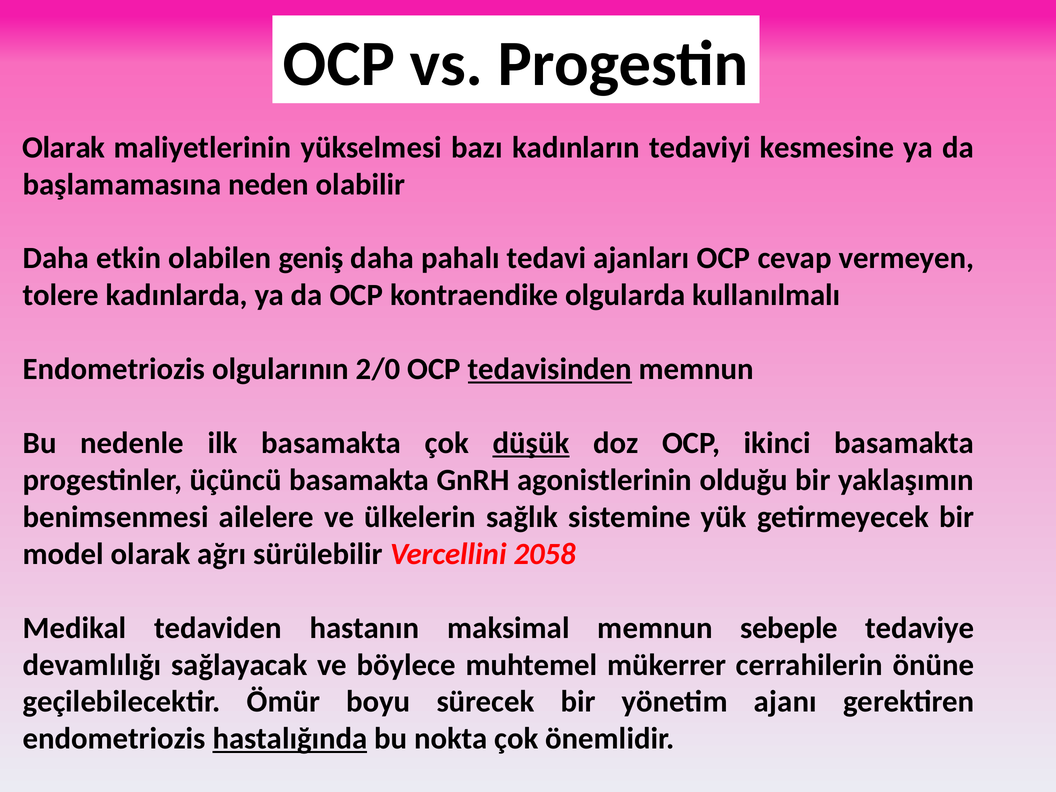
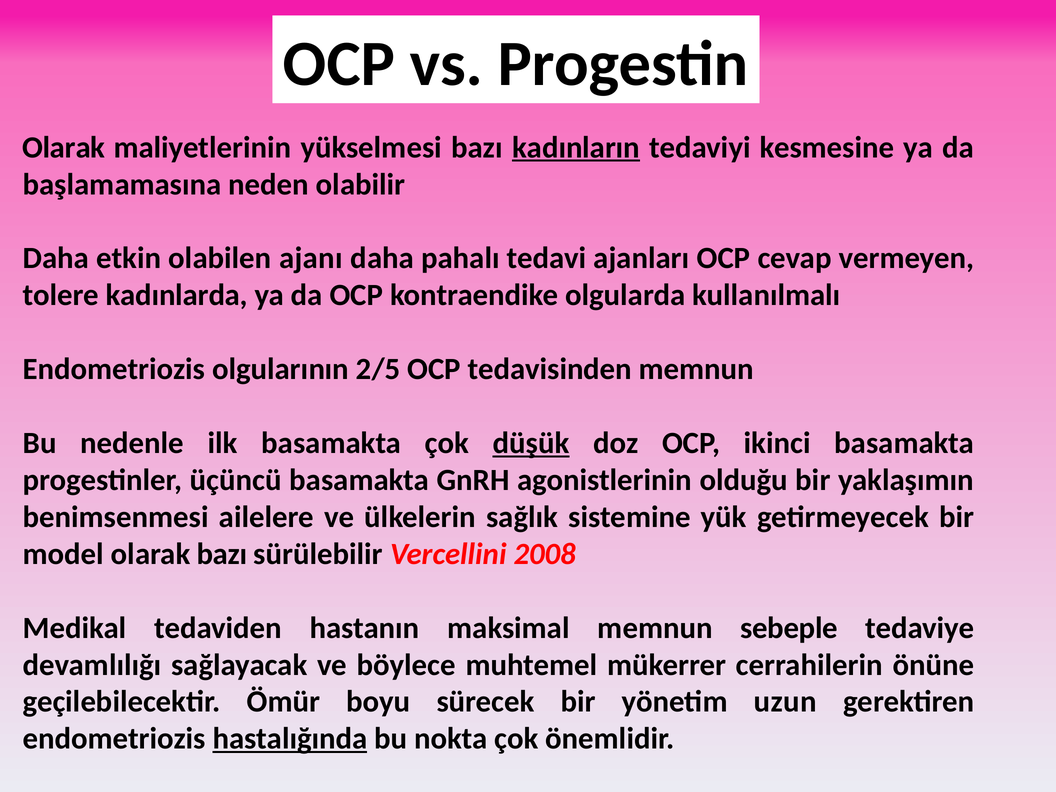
kadınların underline: none -> present (576, 147)
geniş: geniş -> ajanı (311, 258)
2/0: 2/0 -> 2/5 (378, 369)
tedavisinden underline: present -> none (550, 369)
olarak ağrı: ağrı -> bazı (222, 554)
2058: 2058 -> 2008 (545, 554)
ajanı: ajanı -> uzun (785, 702)
